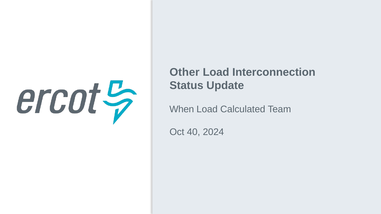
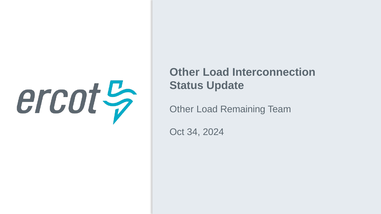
When: When -> Other (182, 109)
Calculated: Calculated -> Remaining (243, 109)
40: 40 -> 34 (194, 132)
